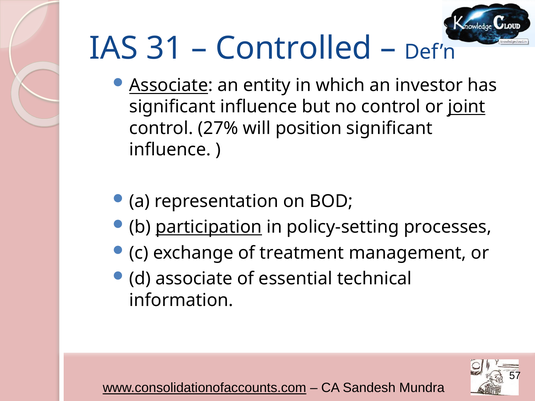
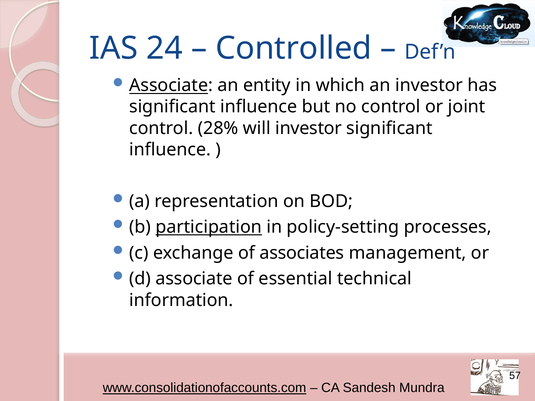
31: 31 -> 24 (165, 48)
joint underline: present -> none (467, 107)
27%: 27% -> 28% (218, 128)
will position: position -> investor (309, 128)
treatment: treatment -> associates (302, 253)
